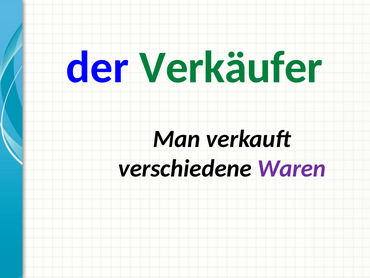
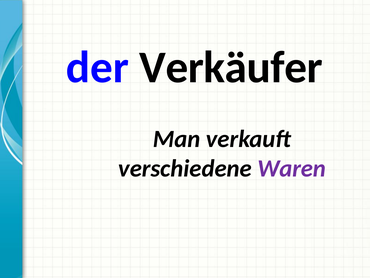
Verkäufer colour: green -> black (231, 67)
